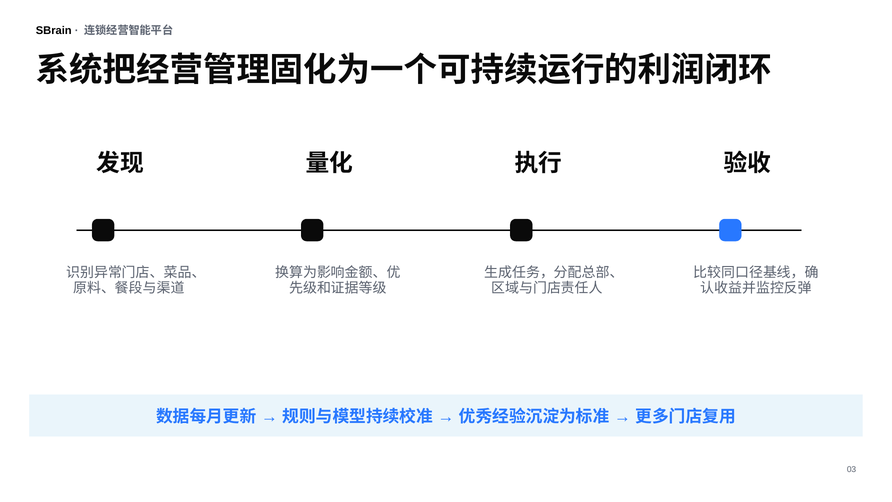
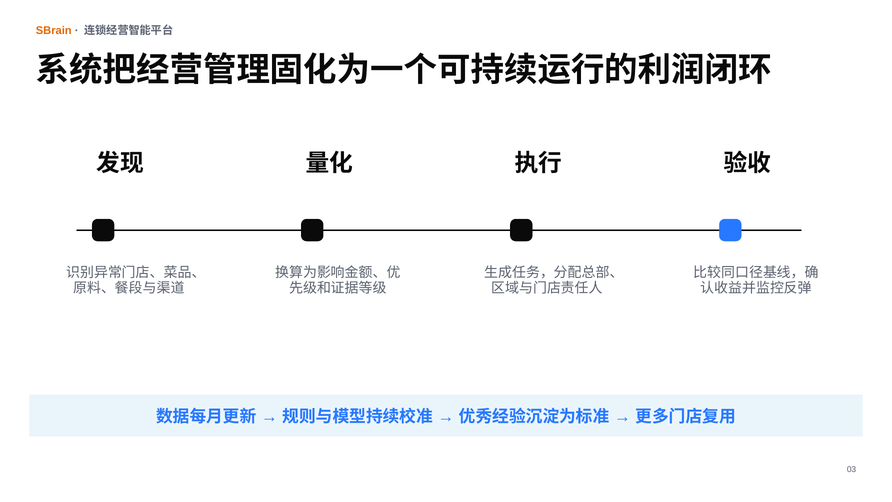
SBrain colour: black -> orange (54, 31)
